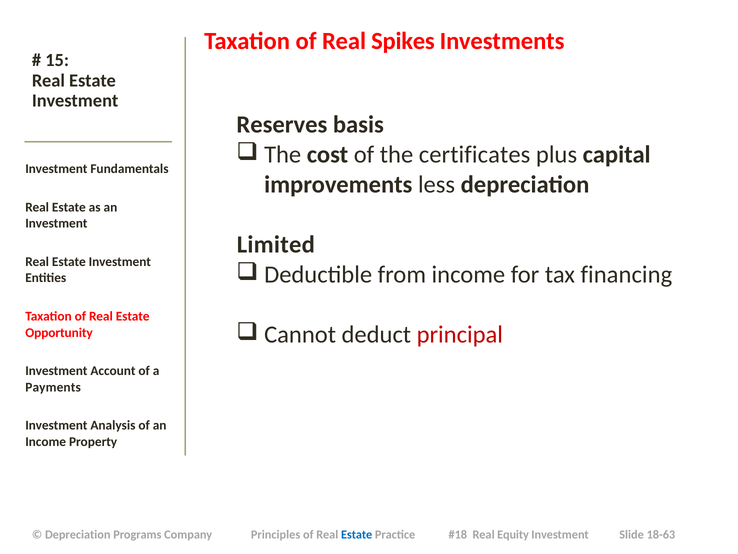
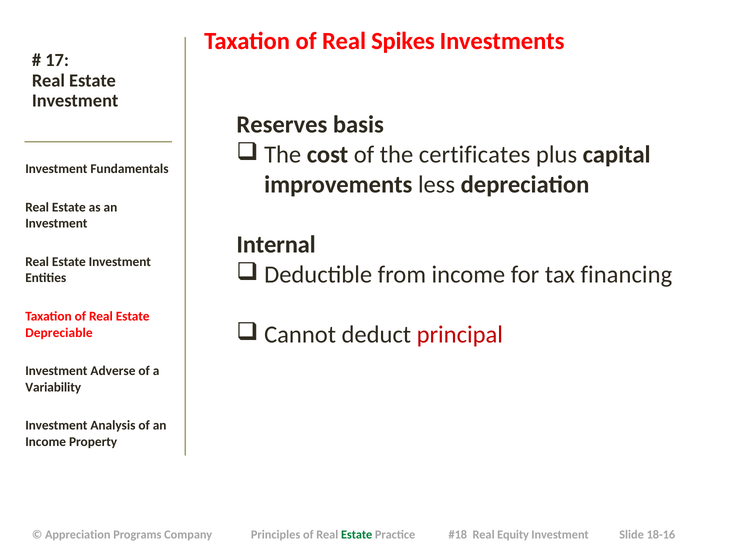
15: 15 -> 17 (57, 60)
Limited: Limited -> Internal (276, 244)
Opportunity: Opportunity -> Depreciable (59, 332)
Account: Account -> Adverse (113, 371)
Payments: Payments -> Variability (53, 387)
Depreciation: Depreciation -> Appreciation (78, 534)
Estate colour: blue -> green (357, 534)
18-63: 18-63 -> 18-16 (661, 534)
